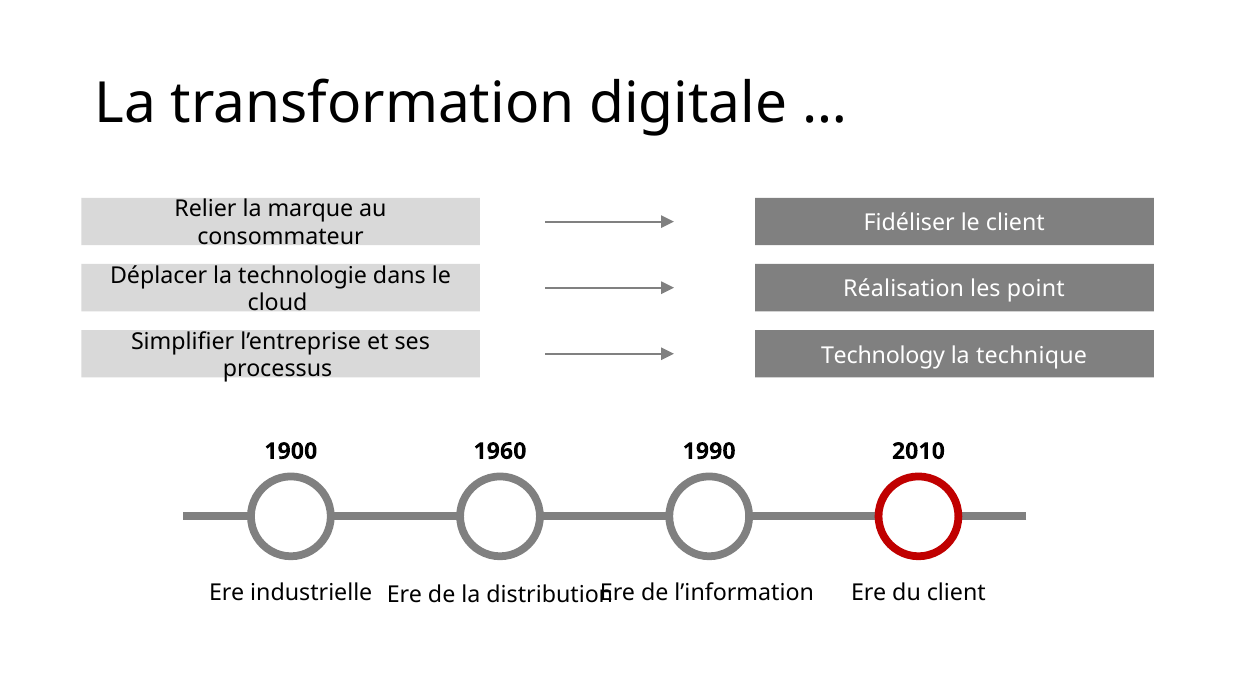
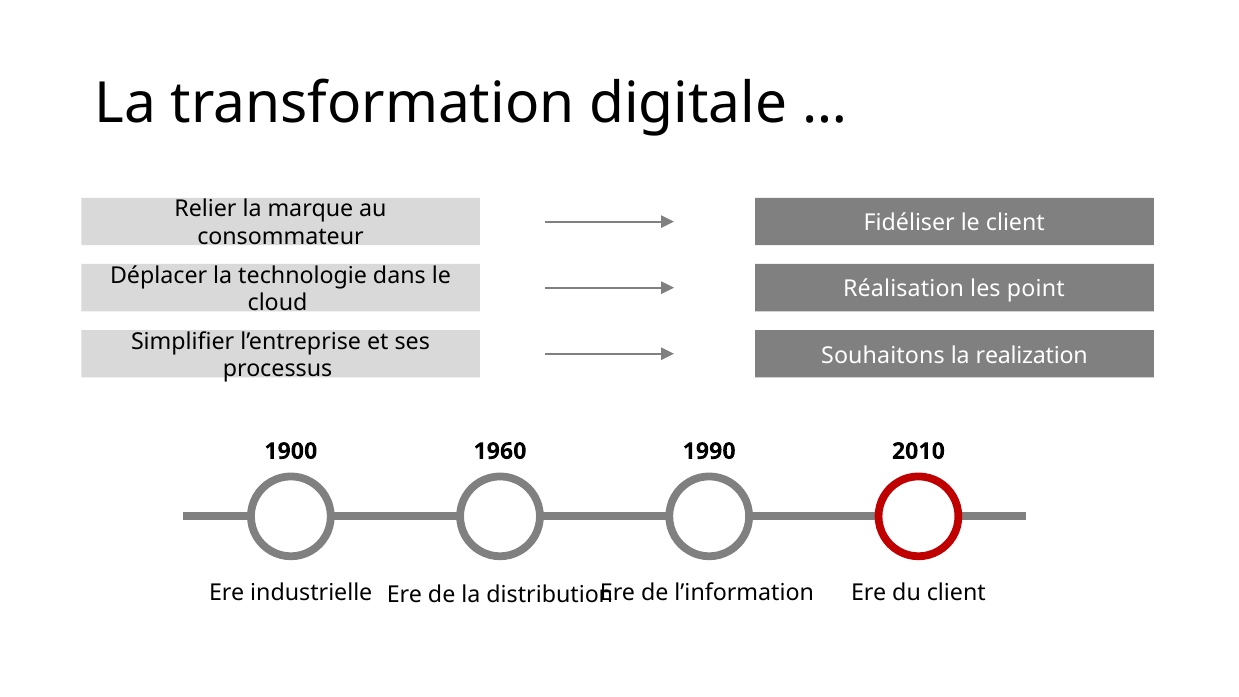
Technology: Technology -> Souhaitons (883, 355)
technique: technique -> realization (1032, 355)
